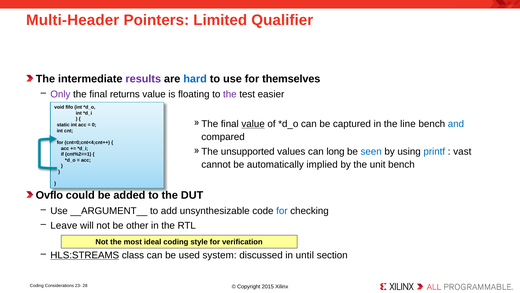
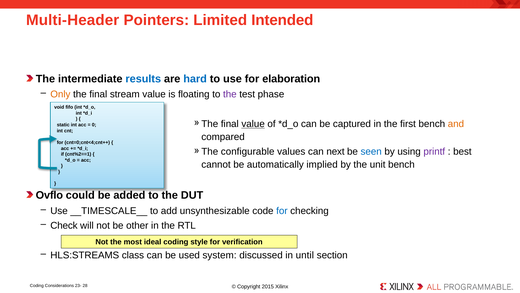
Qualifier: Qualifier -> Intended (282, 20)
results colour: purple -> blue (143, 79)
themselves: themselves -> elaboration (291, 79)
Only colour: purple -> orange (60, 94)
returns: returns -> stream (125, 94)
easier: easier -> phase (271, 94)
line: line -> first (408, 124)
and colour: blue -> orange (456, 124)
unsupported: unsupported -> configurable (248, 152)
long: long -> next (335, 152)
printf colour: blue -> purple (434, 152)
vast: vast -> best (462, 152)
__ARGUMENT__: __ARGUMENT__ -> __TIMESCALE__ (109, 210)
Leave: Leave -> Check (64, 225)
HLS:STREAMS underline: present -> none (85, 255)
